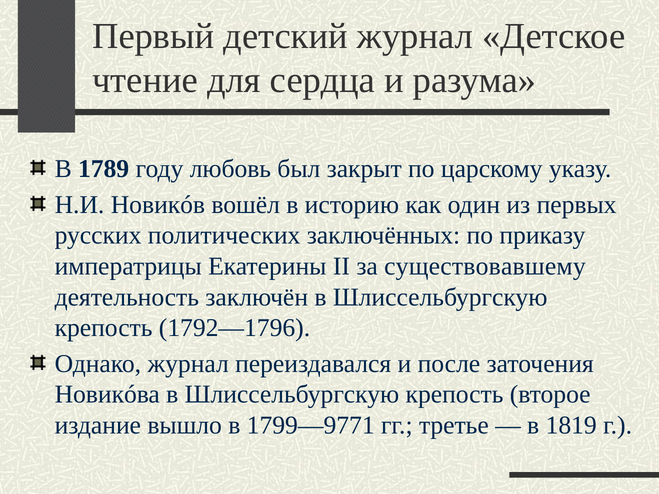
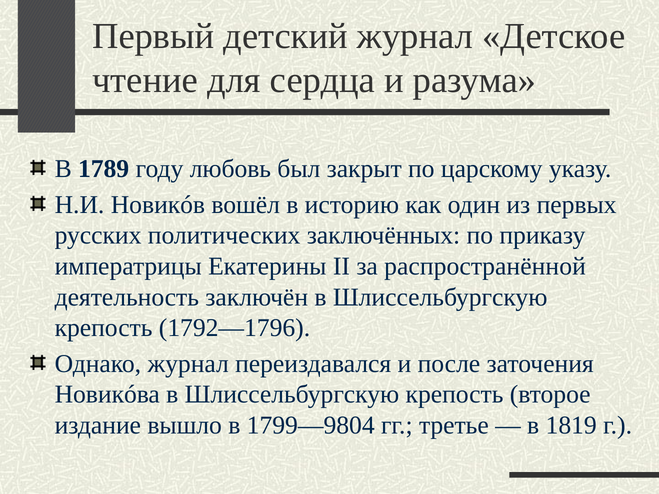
существовавшему: существовавшему -> распространённой (485, 266)
1799—9771: 1799—9771 -> 1799—9804 (311, 425)
